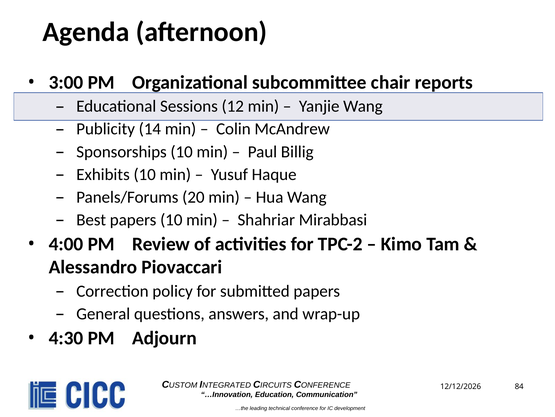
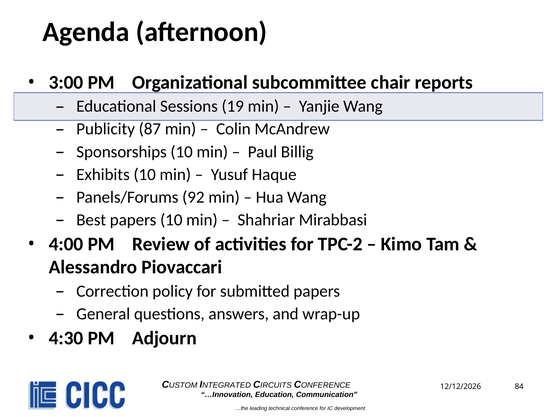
12: 12 -> 19 (233, 106)
14: 14 -> 87 (150, 129)
20: 20 -> 92 (193, 197)
